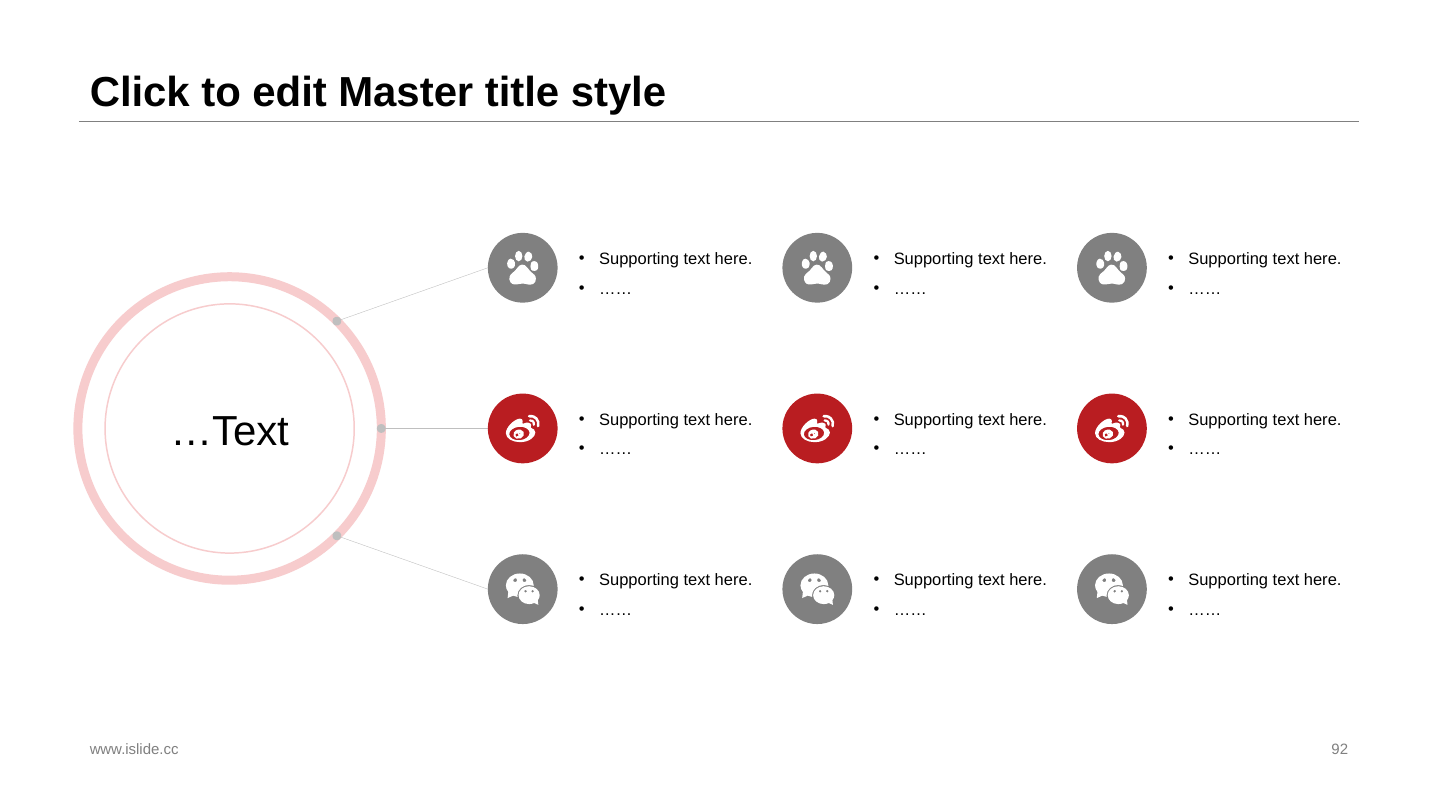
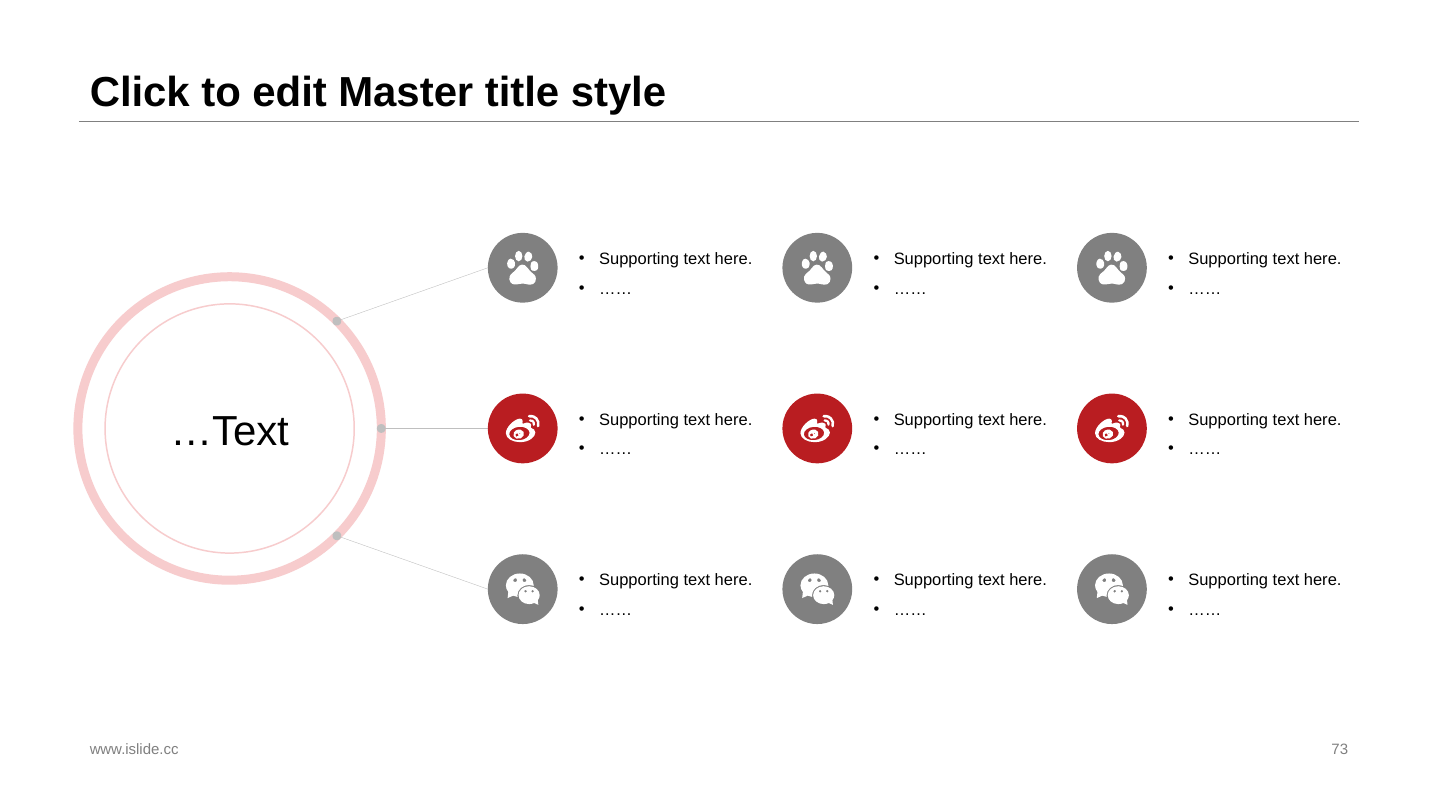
92: 92 -> 73 (1340, 749)
